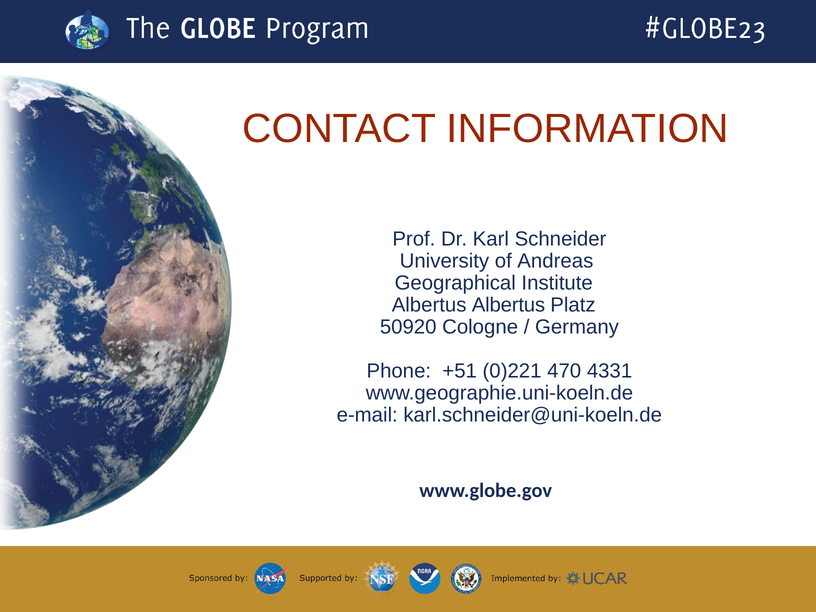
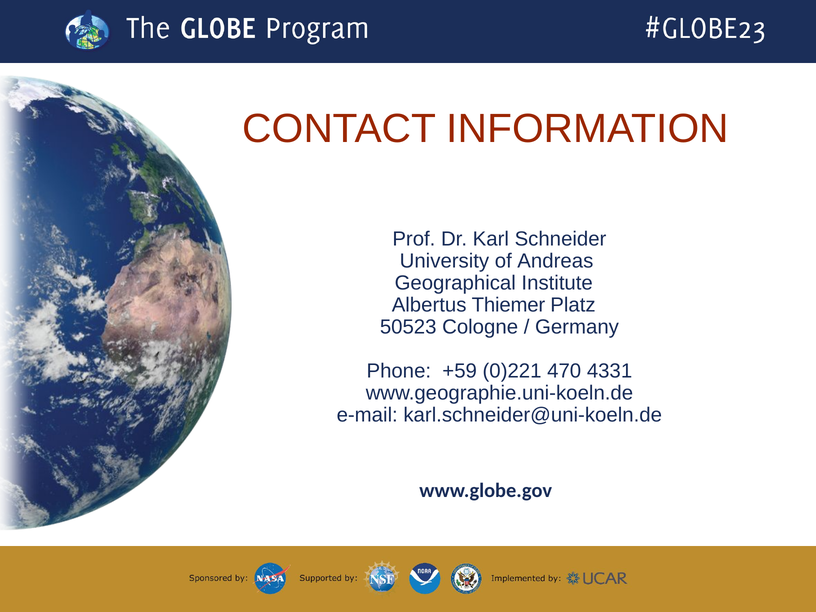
Albertus Albertus: Albertus -> Thiemer (508, 305)
50920: 50920 -> 50523 (408, 327)
+51: +51 -> +59 (460, 371)
